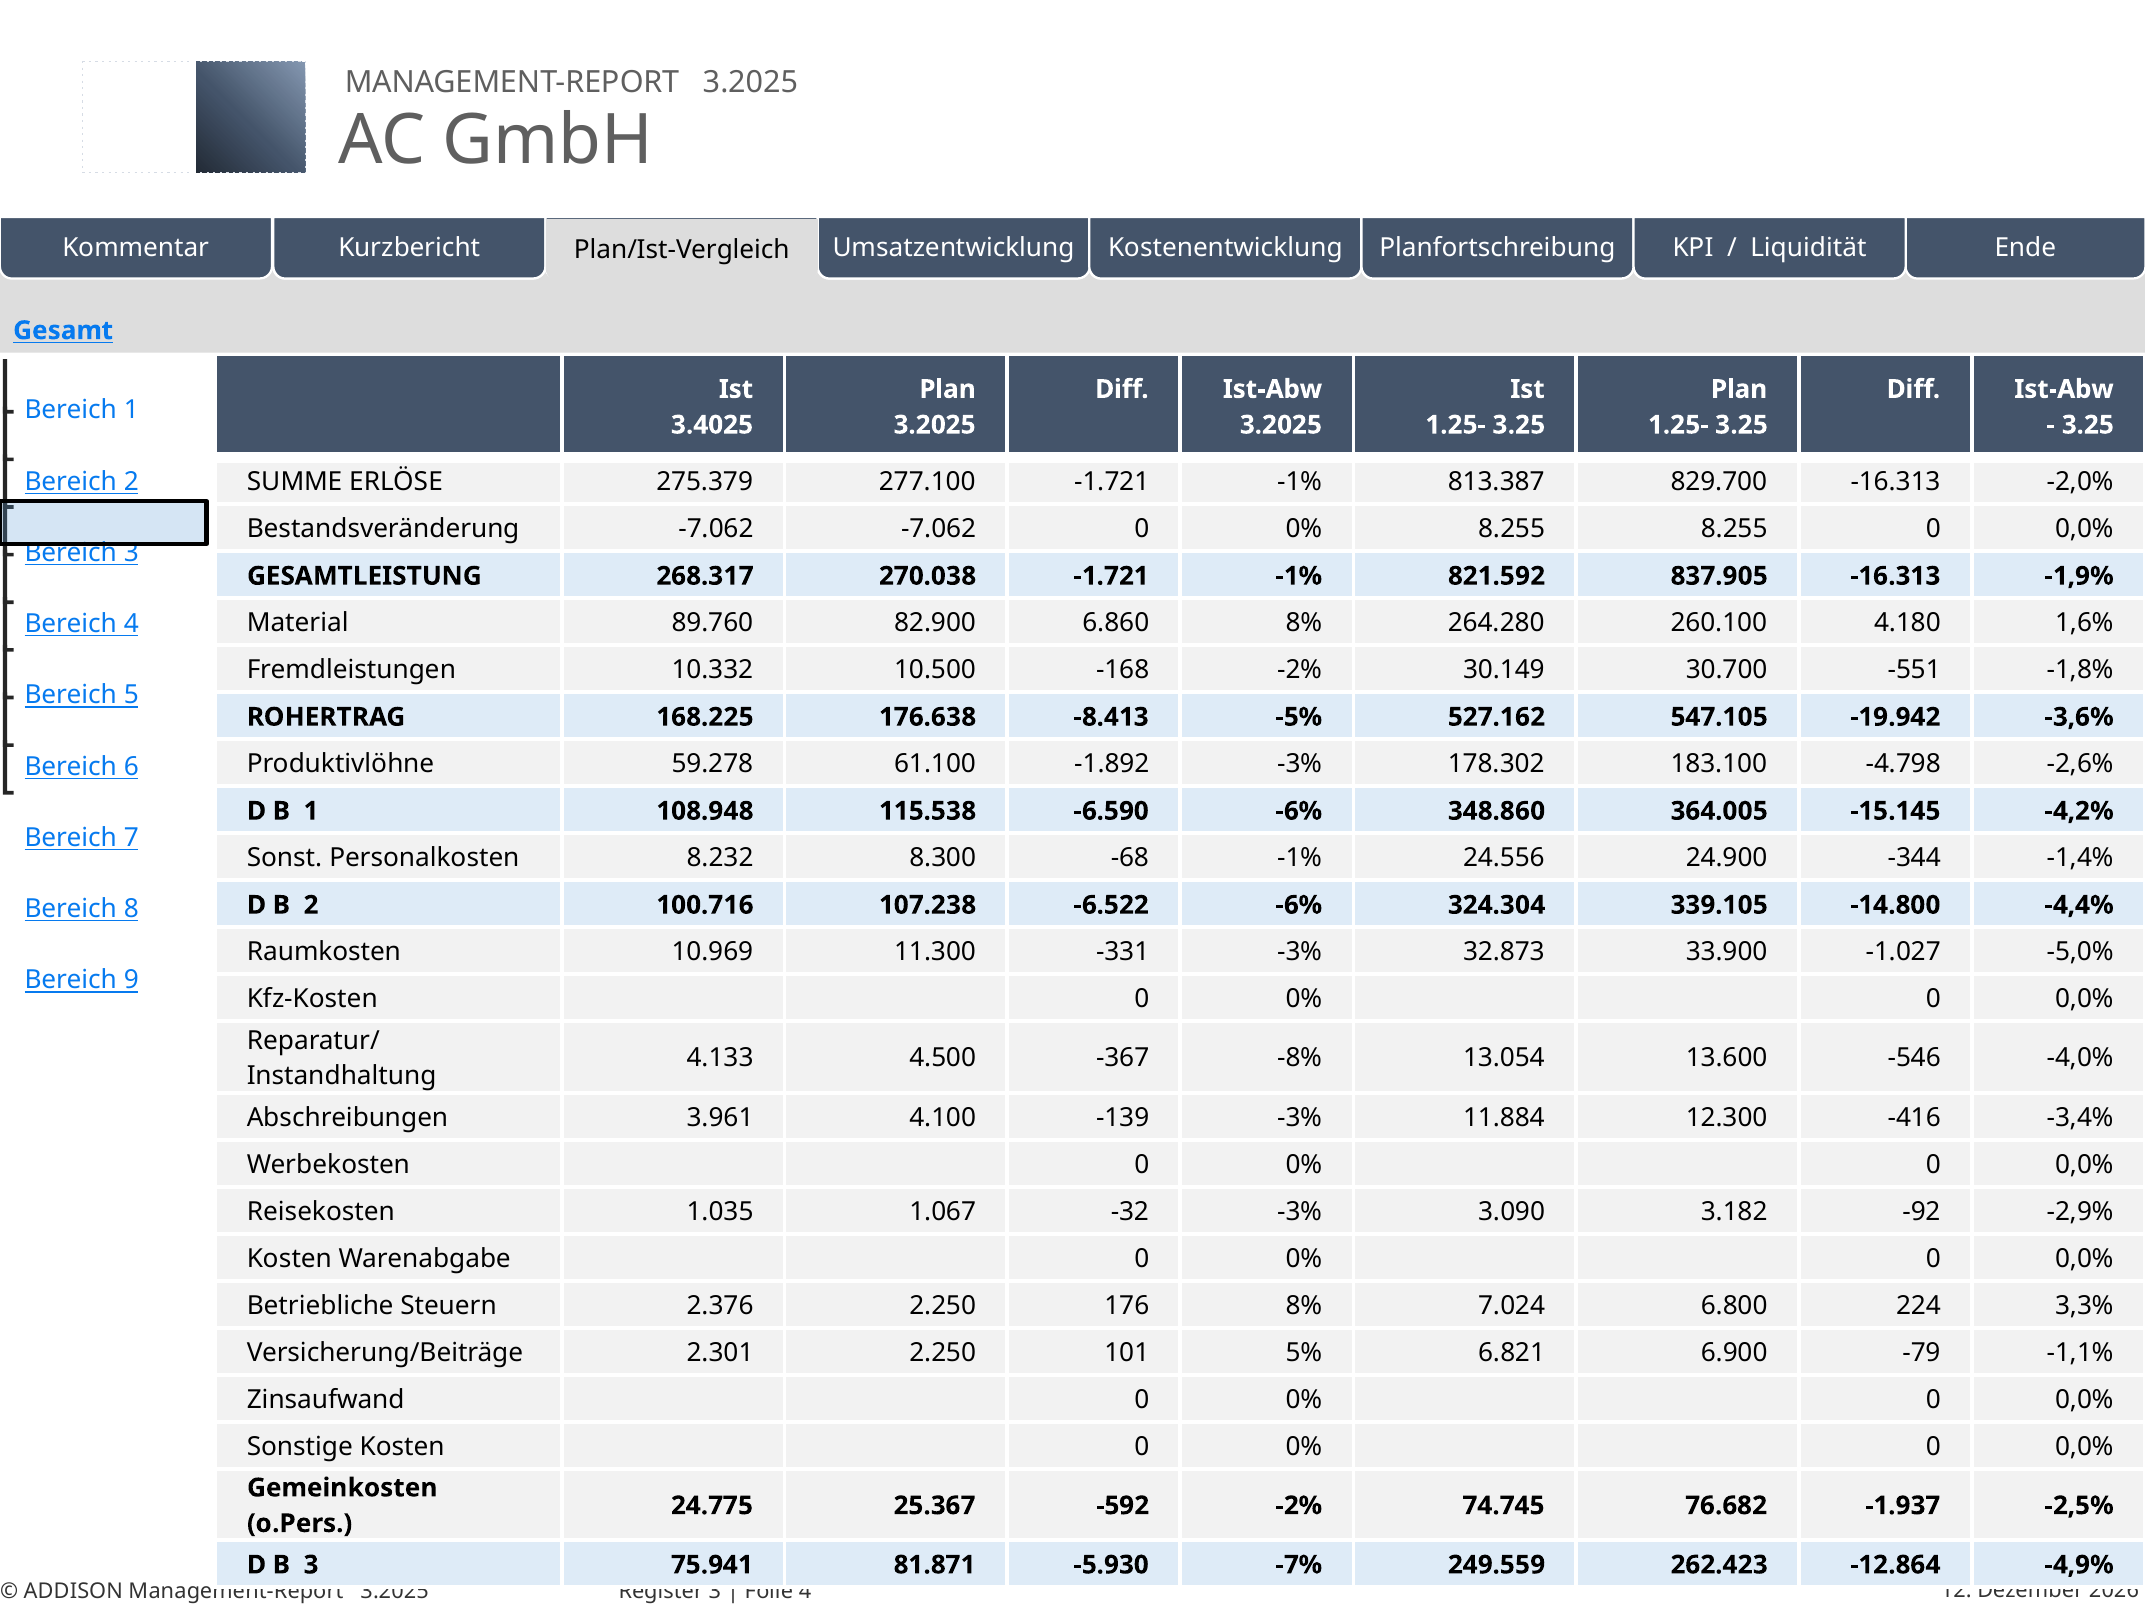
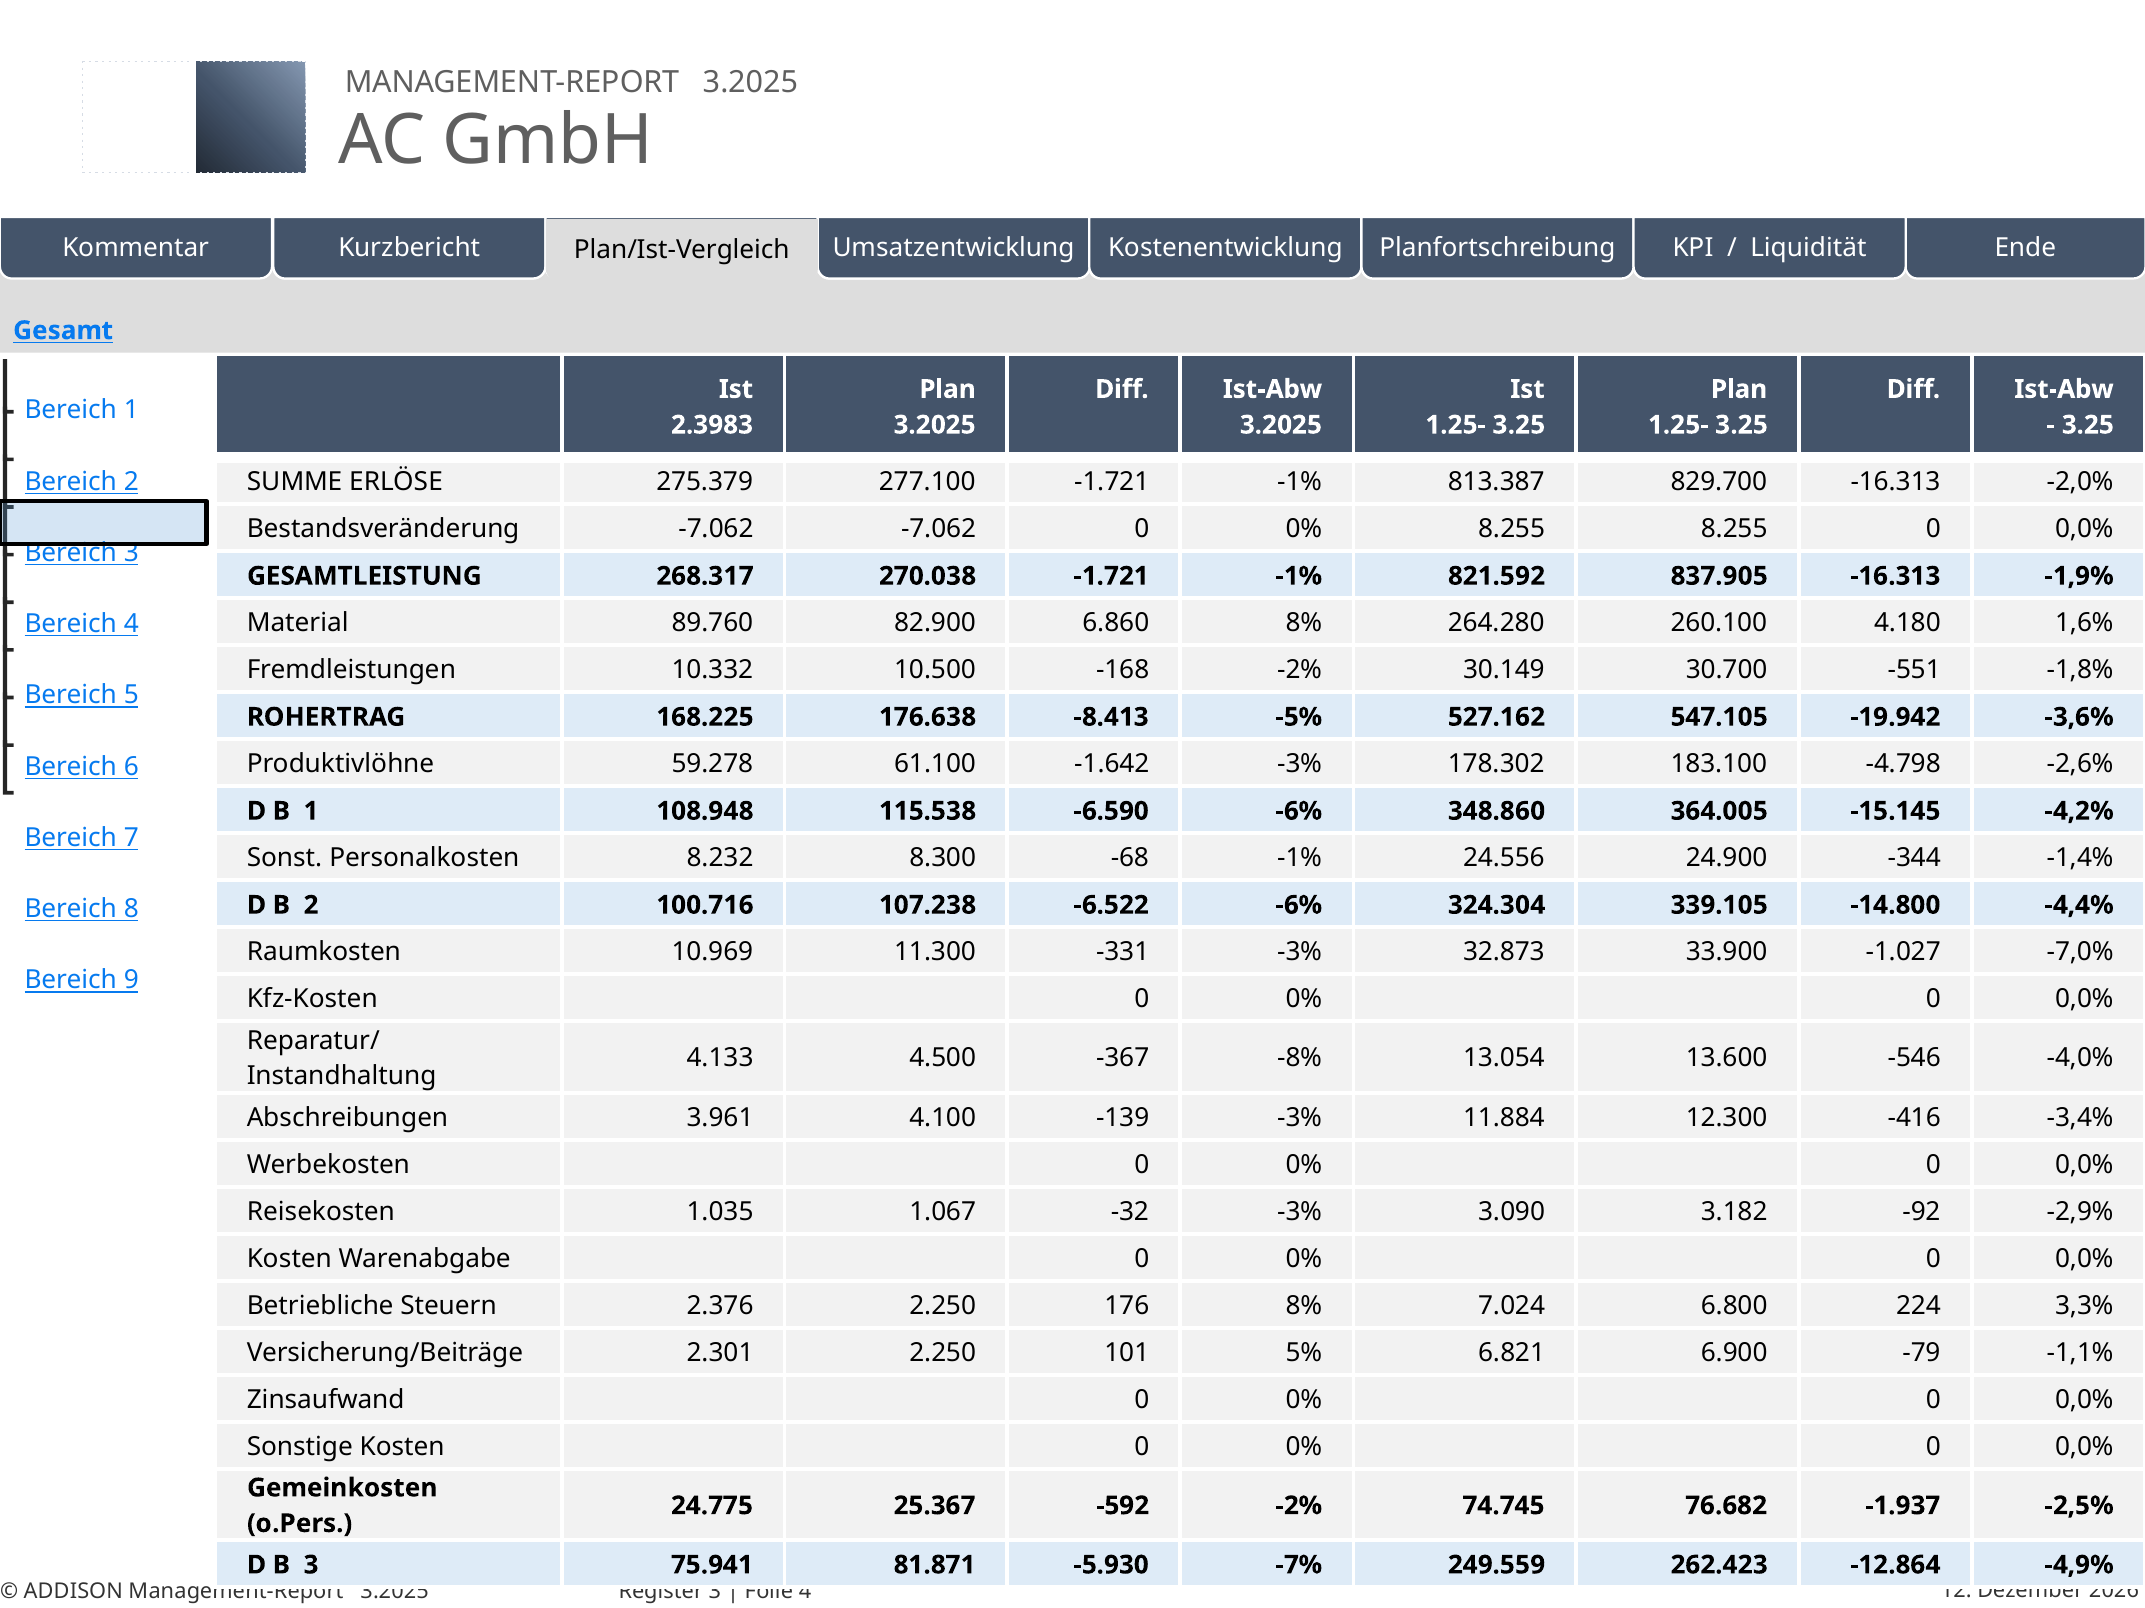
3.4025: 3.4025 -> 2.3983 (712, 425)
-1.892: -1.892 -> -1.642 (1112, 764)
-5,0%: -5,0% -> -7,0% (2080, 952)
